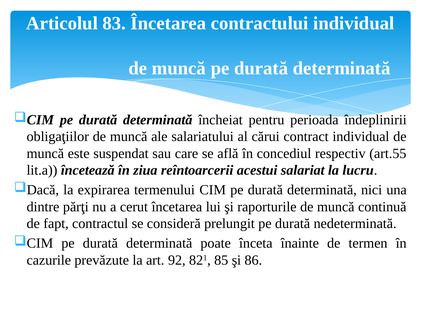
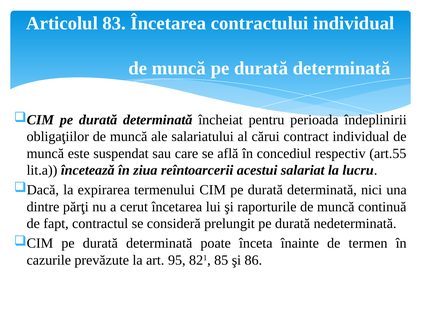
92: 92 -> 95 (177, 260)
